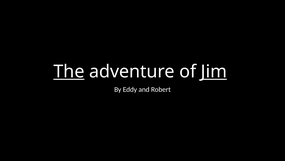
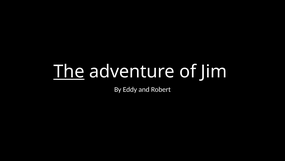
Jim underline: present -> none (214, 71)
